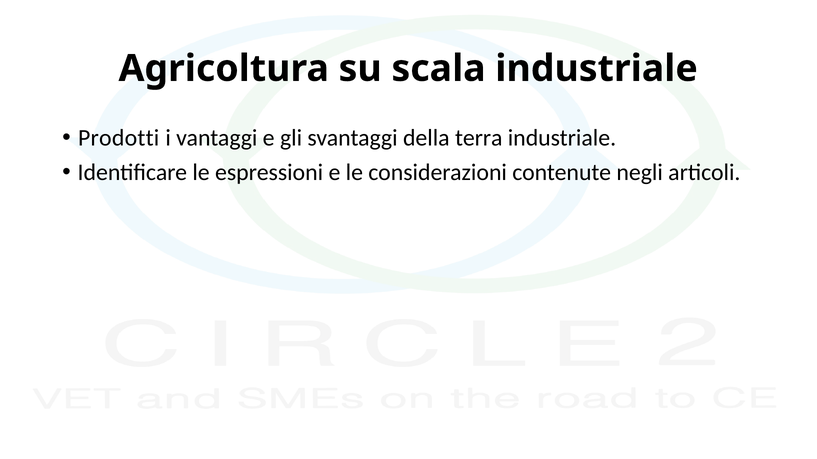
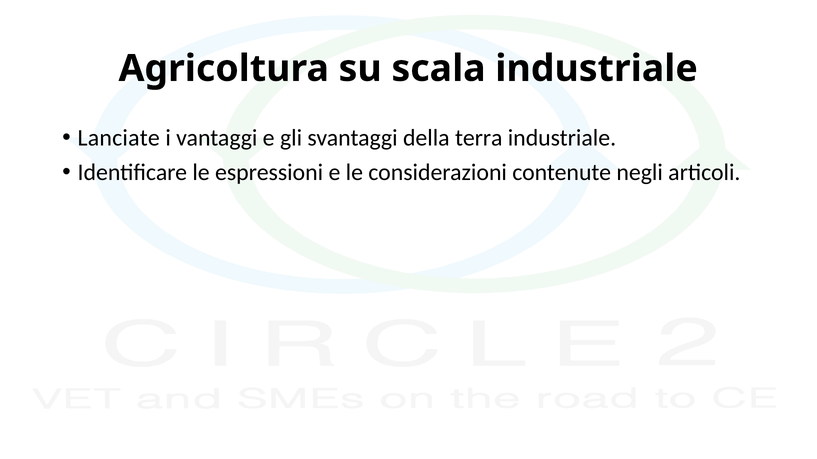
Prodotti: Prodotti -> Lanciate (119, 138)
